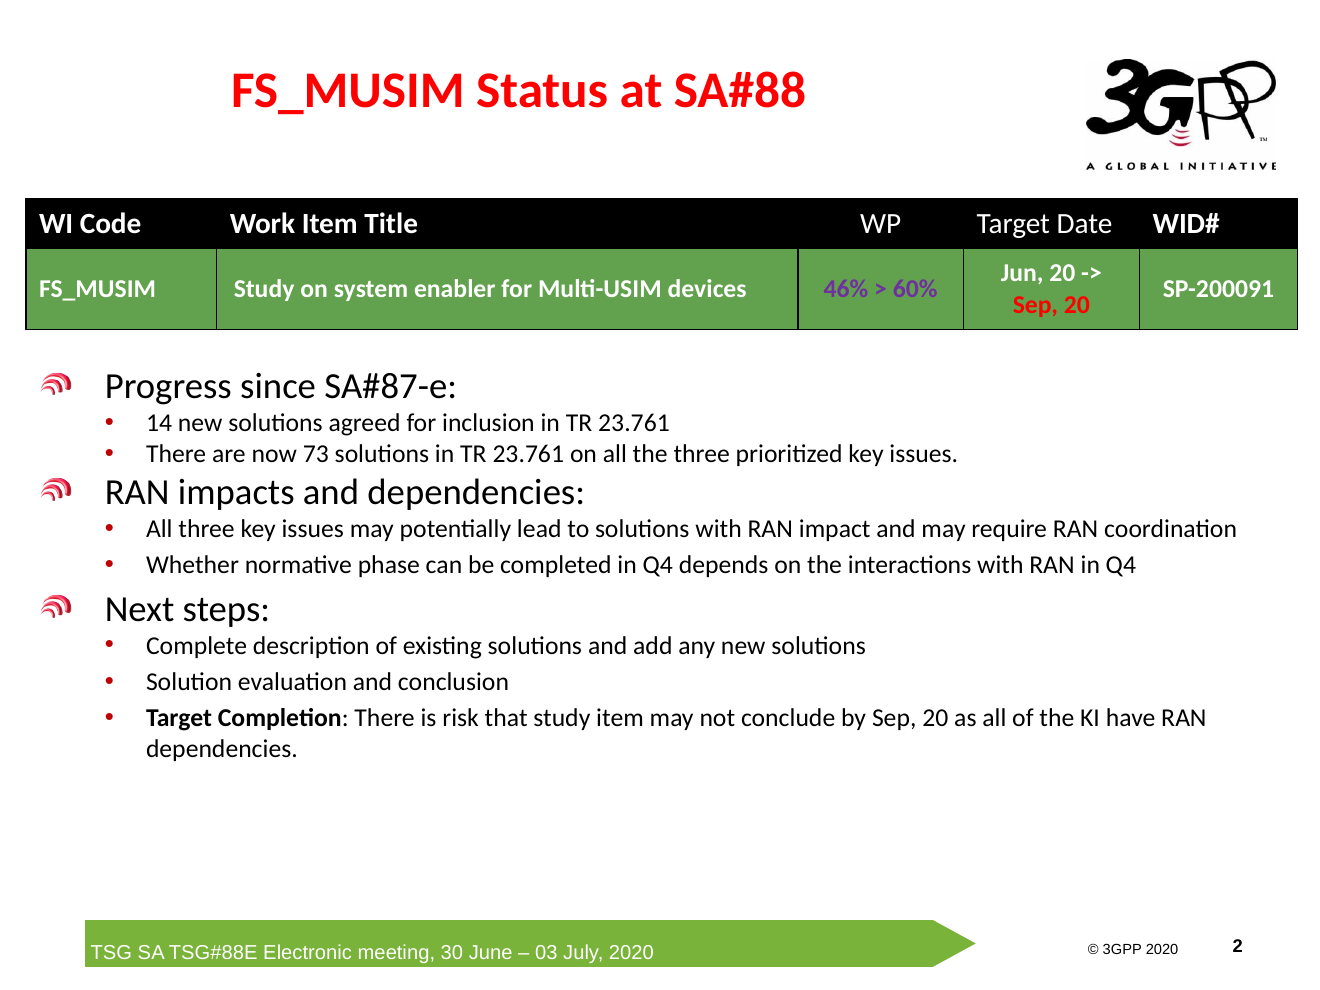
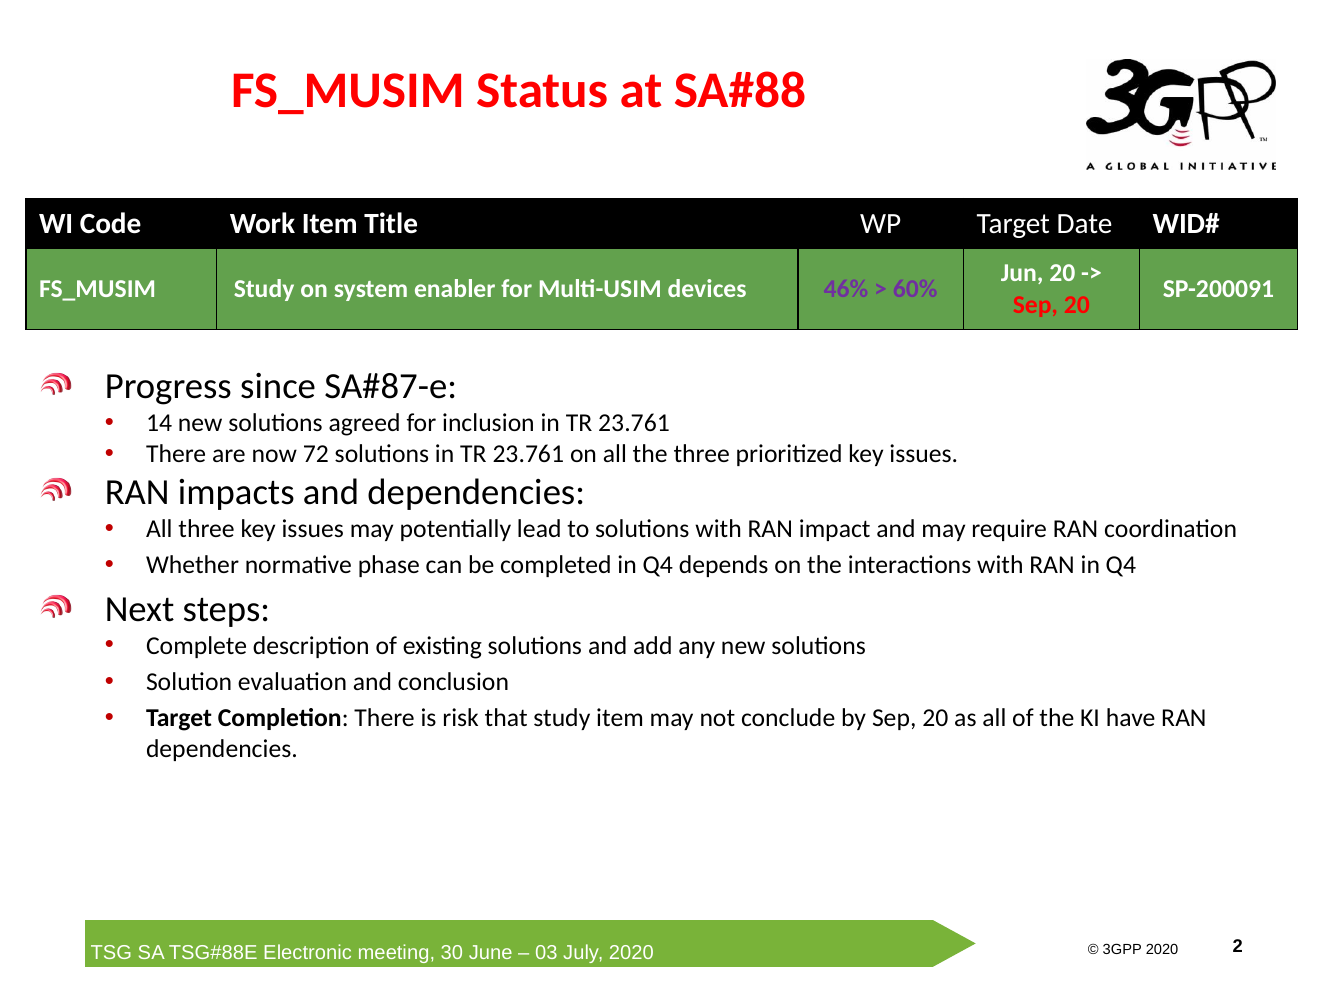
73: 73 -> 72 (316, 454)
